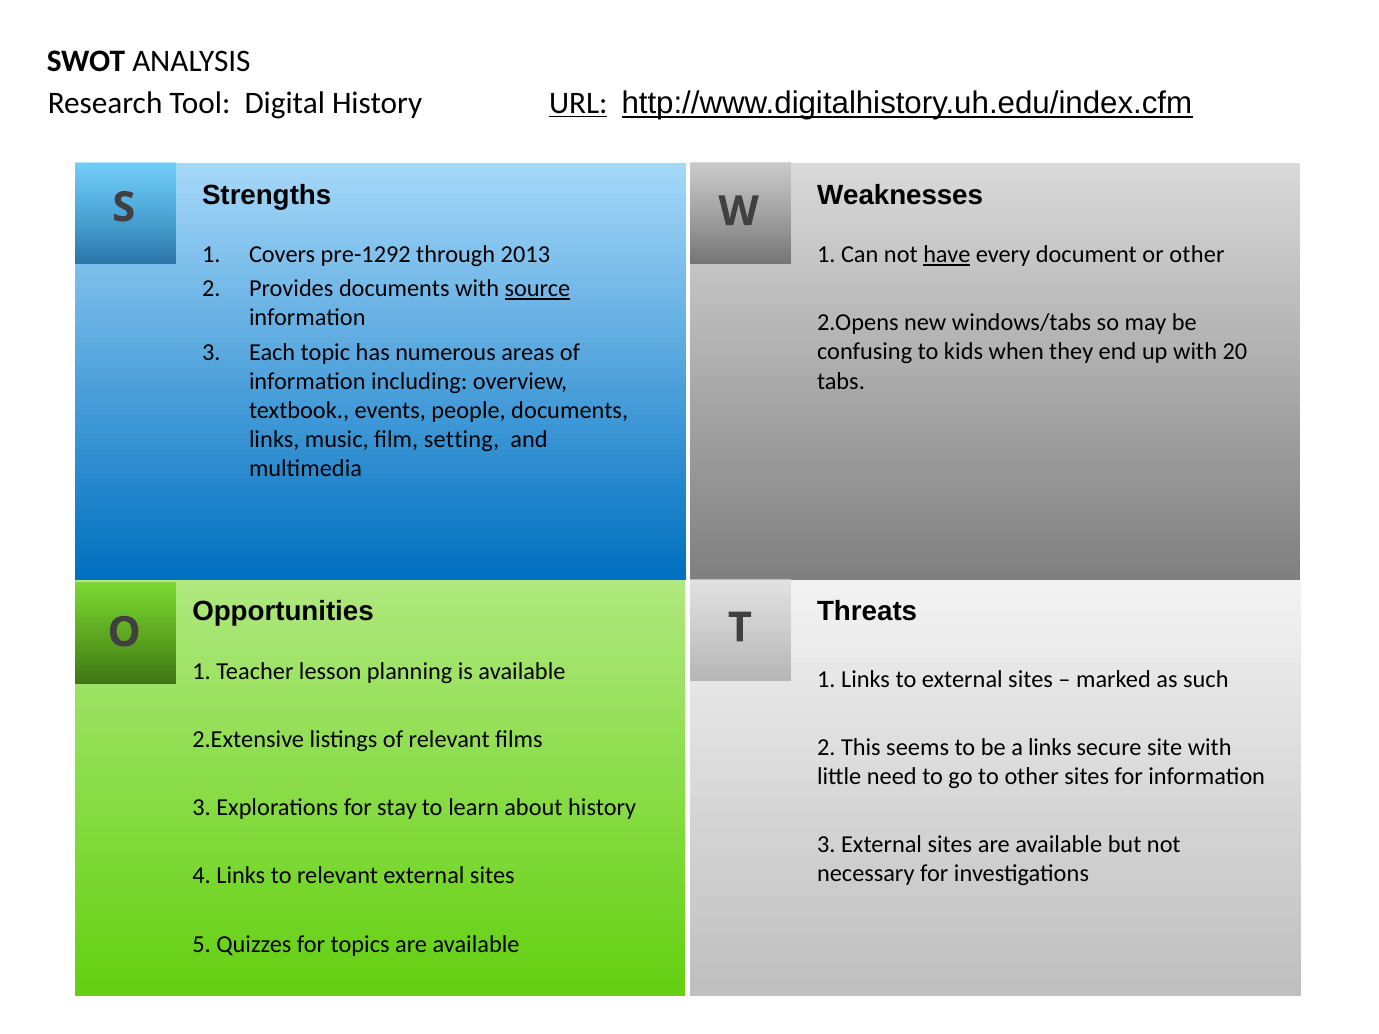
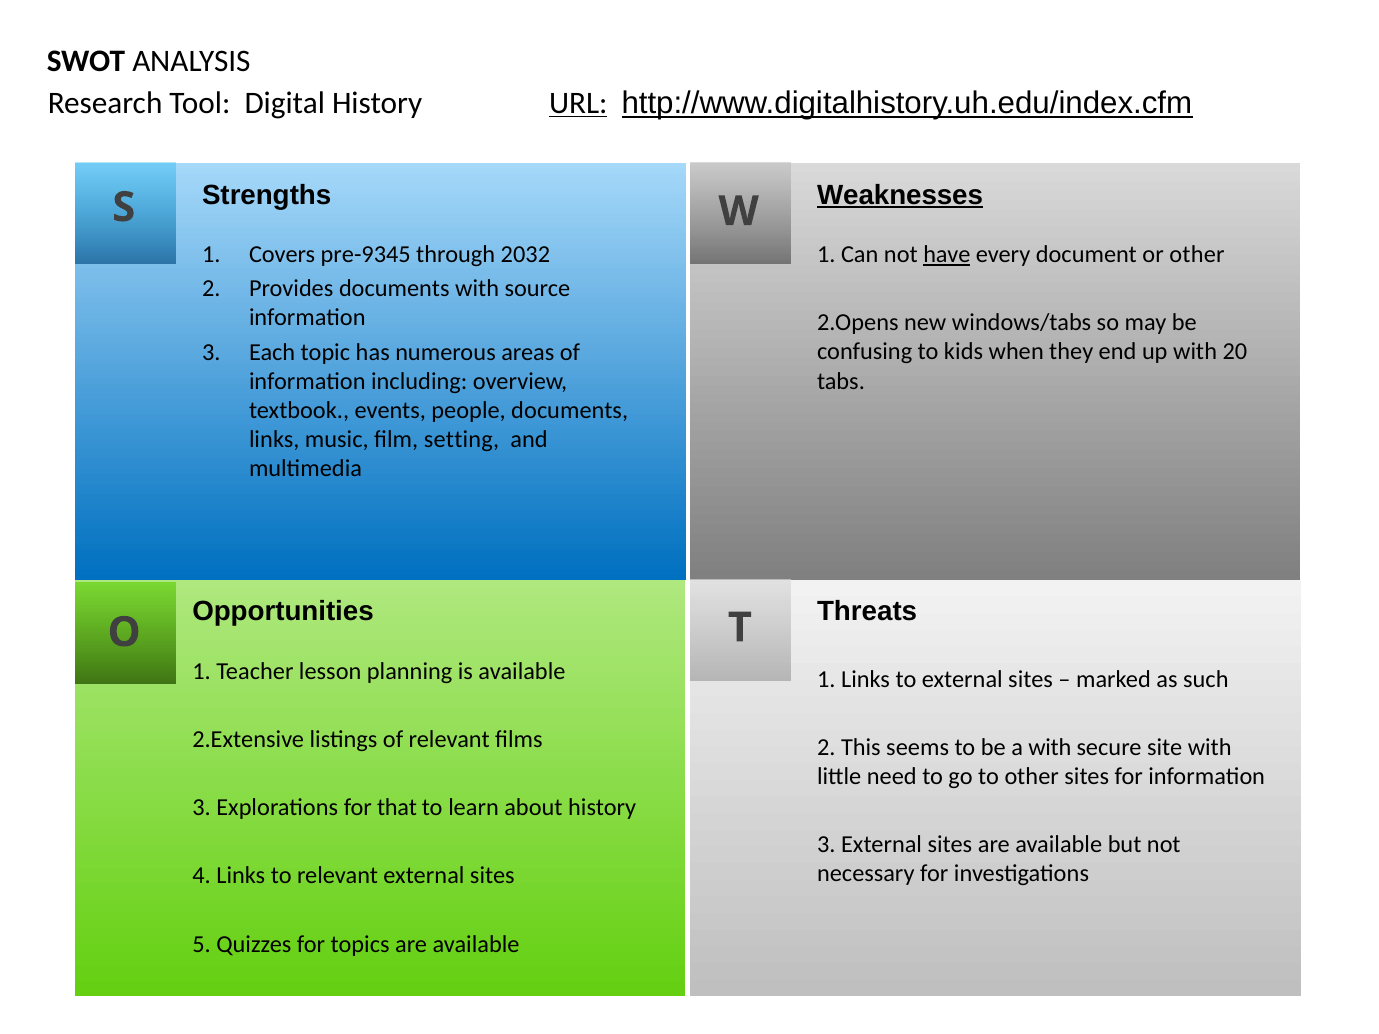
Weaknesses underline: none -> present (900, 195)
pre-1292: pre-1292 -> pre-9345 (366, 255)
2013: 2013 -> 2032 (525, 255)
source underline: present -> none (537, 289)
a links: links -> with (1050, 748)
stay: stay -> that (397, 808)
